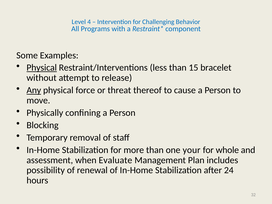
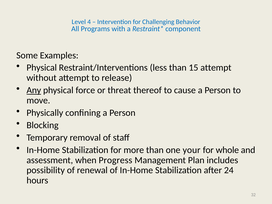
Physical underline: present -> none (42, 68)
15 bracelet: bracelet -> attempt (216, 68)
Evaluate: Evaluate -> Progress (115, 160)
